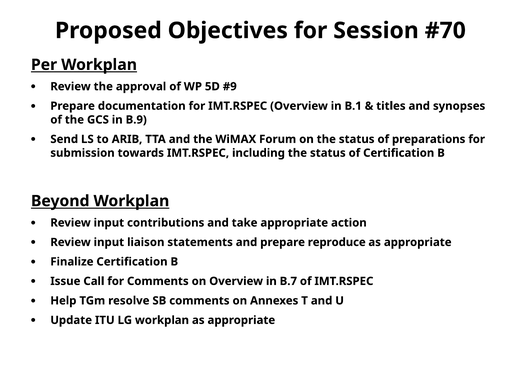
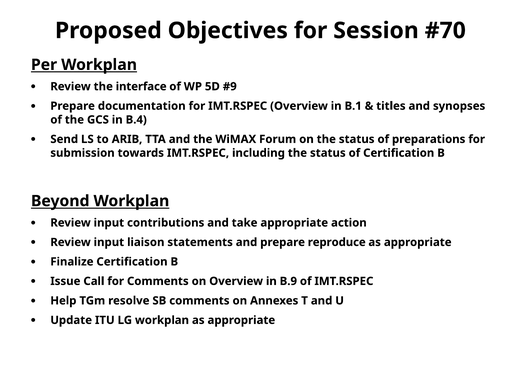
approval: approval -> interface (141, 86)
B.9: B.9 -> B.4 (136, 120)
B.7: B.7 -> B.9 (288, 281)
